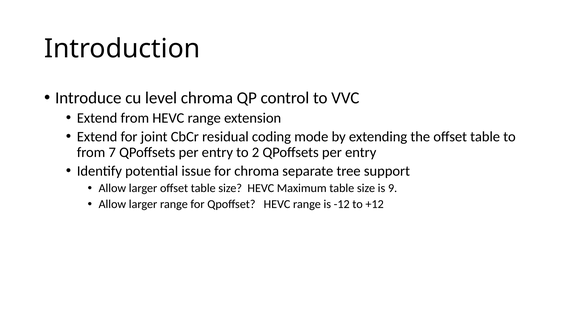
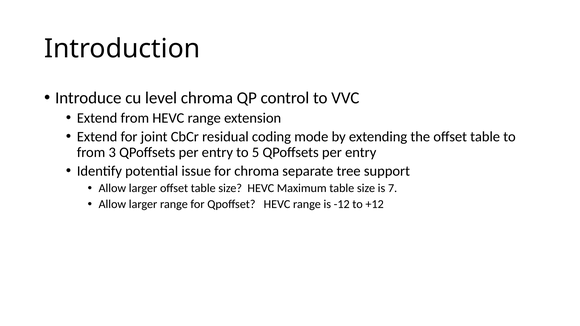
7: 7 -> 3 (112, 152)
2: 2 -> 5 (256, 152)
9: 9 -> 7 (393, 188)
